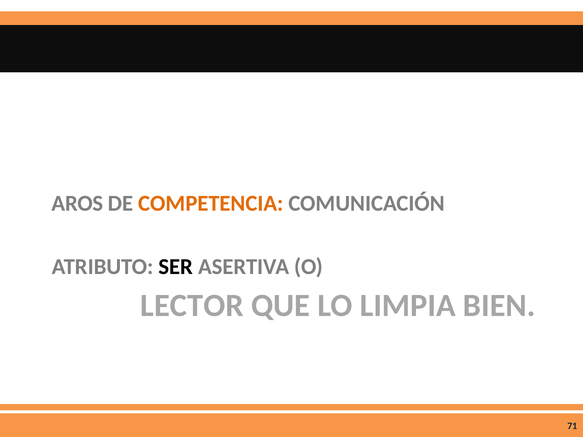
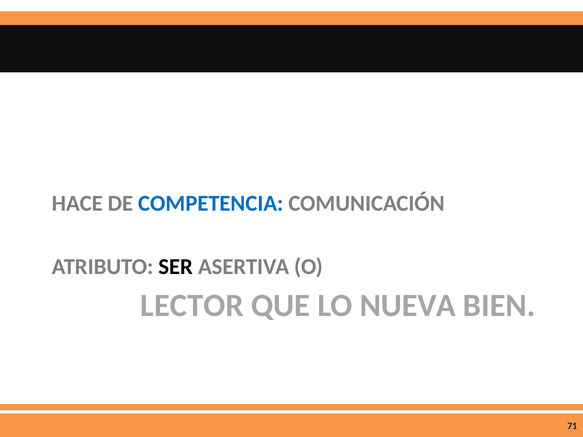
AROS: AROS -> HACE (77, 203)
COMPETENCIA colour: orange -> blue (211, 203)
LIMPIA: LIMPIA -> NUEVA (408, 306)
